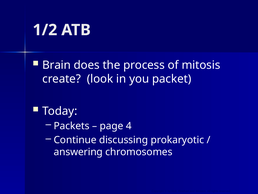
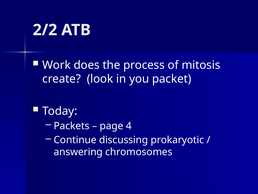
1/2: 1/2 -> 2/2 (45, 30)
Brain: Brain -> Work (57, 65)
